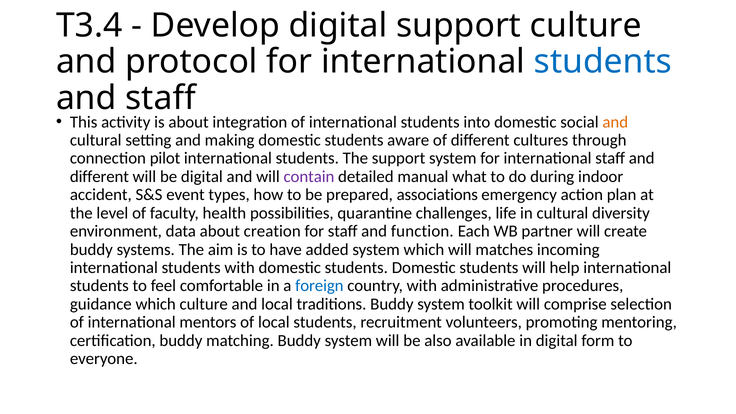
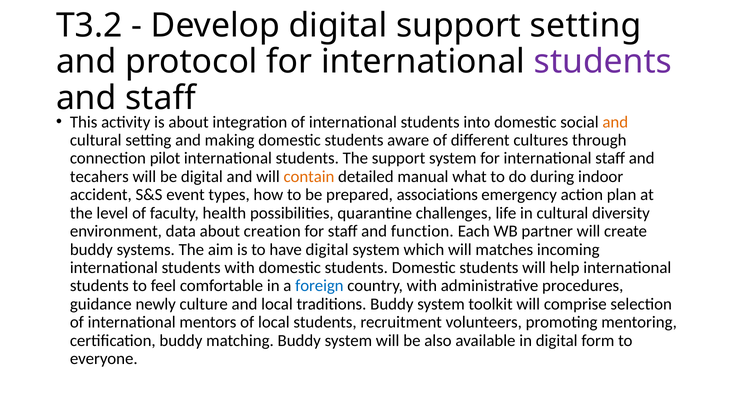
T3.4: T3.4 -> T3.2 (89, 25)
support culture: culture -> setting (586, 25)
students colour: blue -> purple (603, 62)
different: different -> tecahers (99, 177)
contain colour: purple -> orange (309, 177)
have added: added -> digital (327, 249)
guidance which: which -> newly (156, 304)
